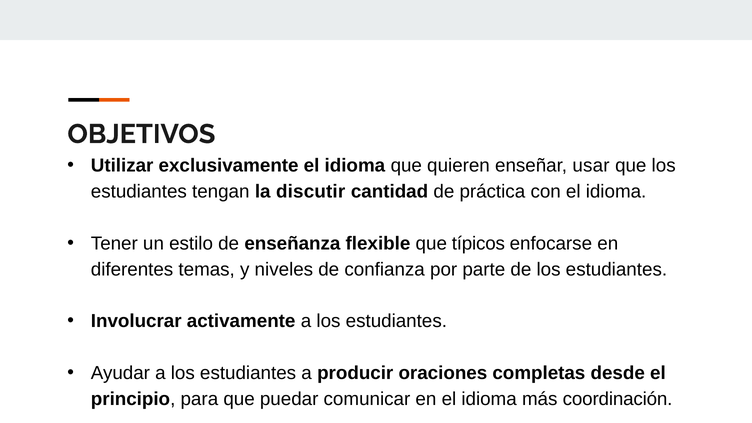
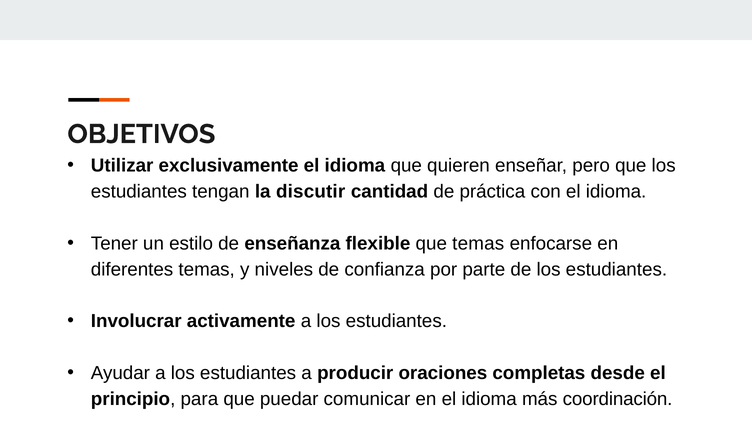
usar: usar -> pero (591, 166)
que típicos: típicos -> temas (478, 243)
